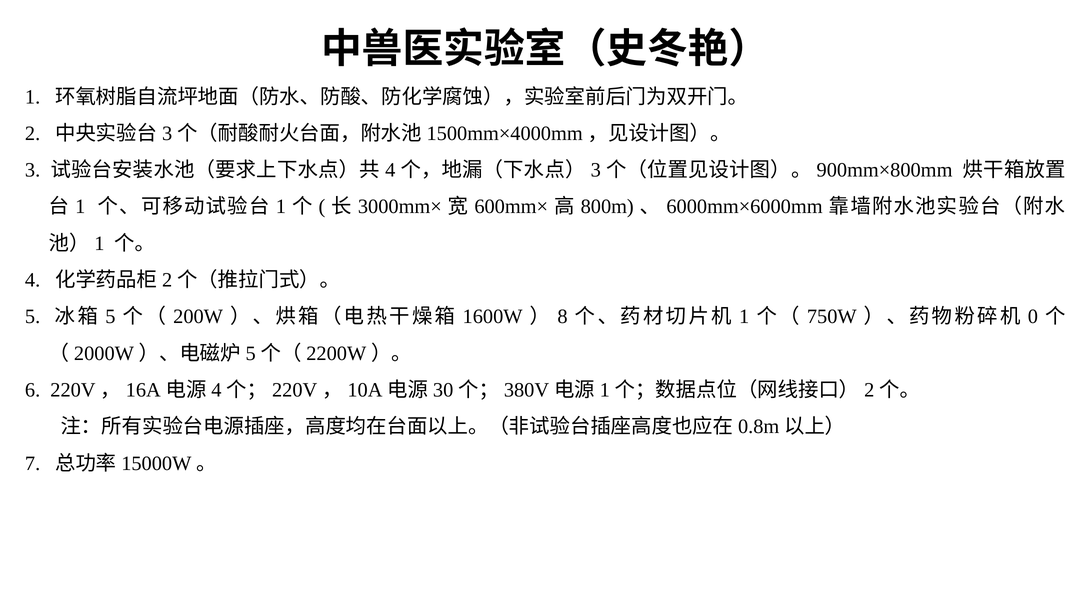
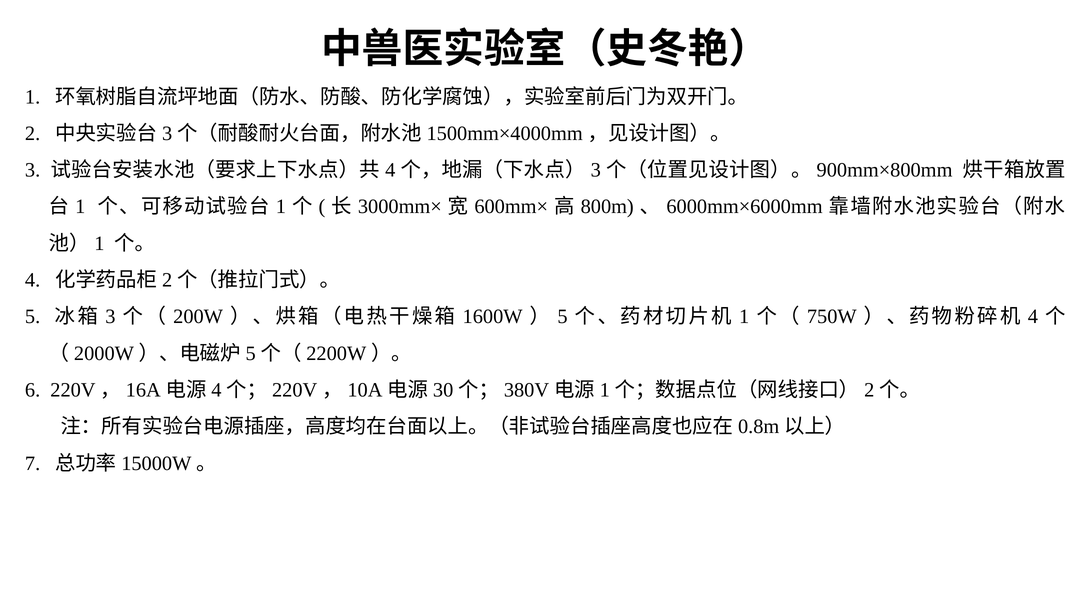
5: 5 -> 3 (110, 317)
8: 8 -> 5 (563, 317)
0: 0 -> 4 (1033, 317)
